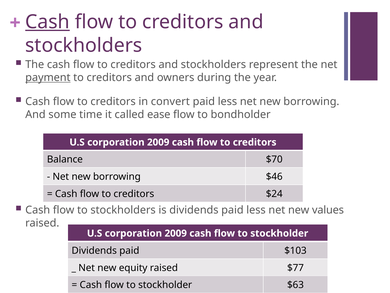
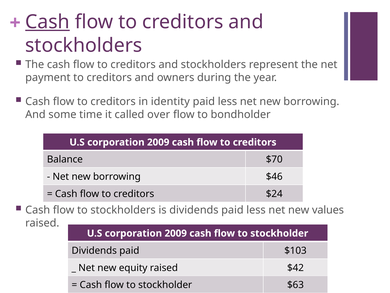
payment underline: present -> none (48, 77)
convert: convert -> identity (170, 101)
ease: ease -> over (159, 114)
$77: $77 -> $42 (296, 267)
